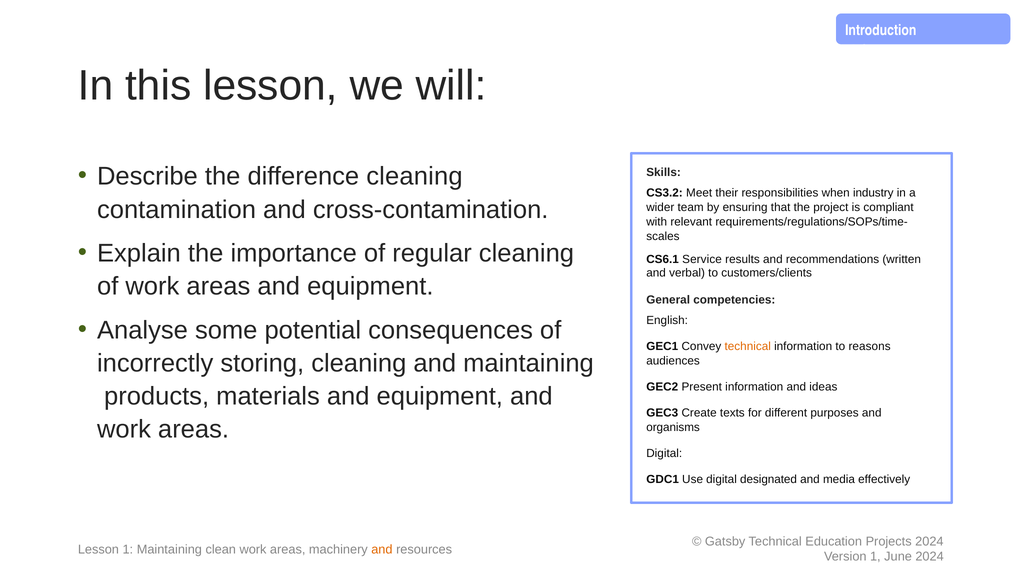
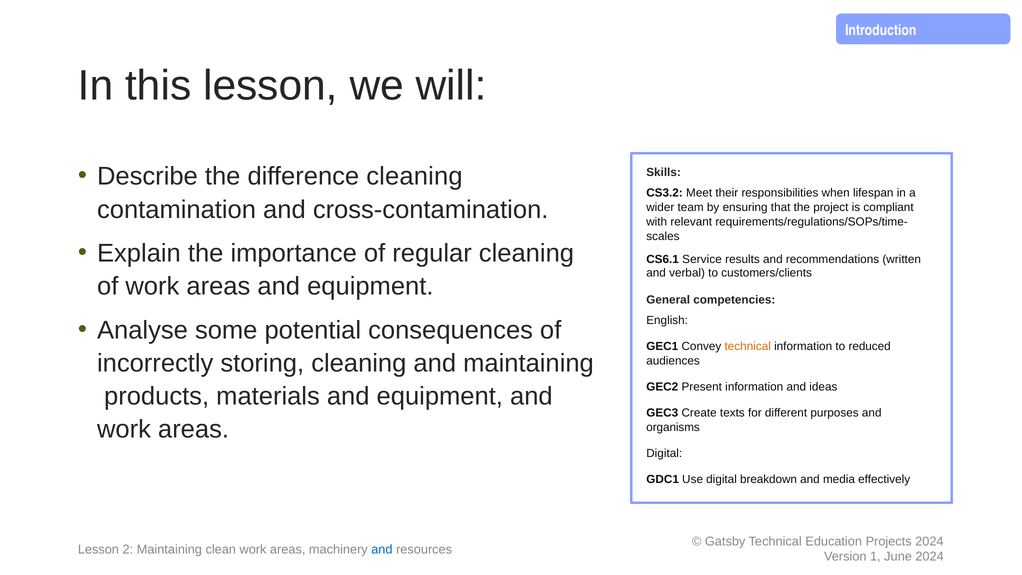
industry: industry -> lifespan (873, 193)
reasons: reasons -> reduced (870, 346)
designated: designated -> breakdown (769, 479)
Lesson 1: 1 -> 2 (128, 550)
and colour: orange -> blue (382, 550)
